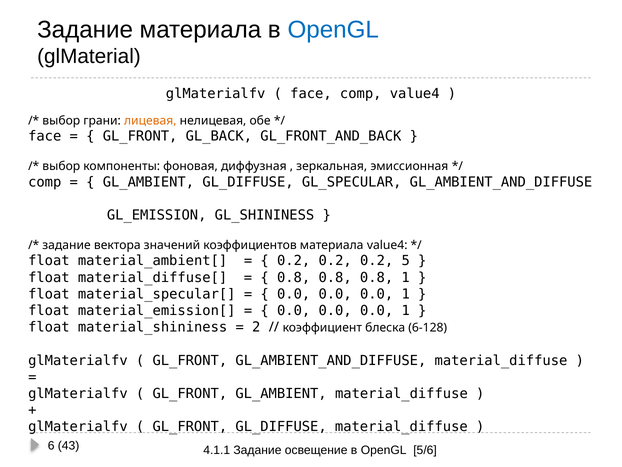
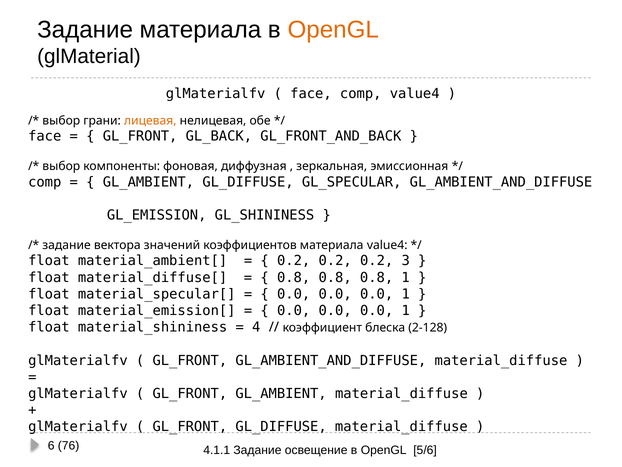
OpenGL colour: blue -> orange (333, 30)
5: 5 -> 3 (406, 261)
2: 2 -> 4 (256, 327)
6-128: 6-128 -> 2-128 (428, 328)
43: 43 -> 76 (69, 445)
